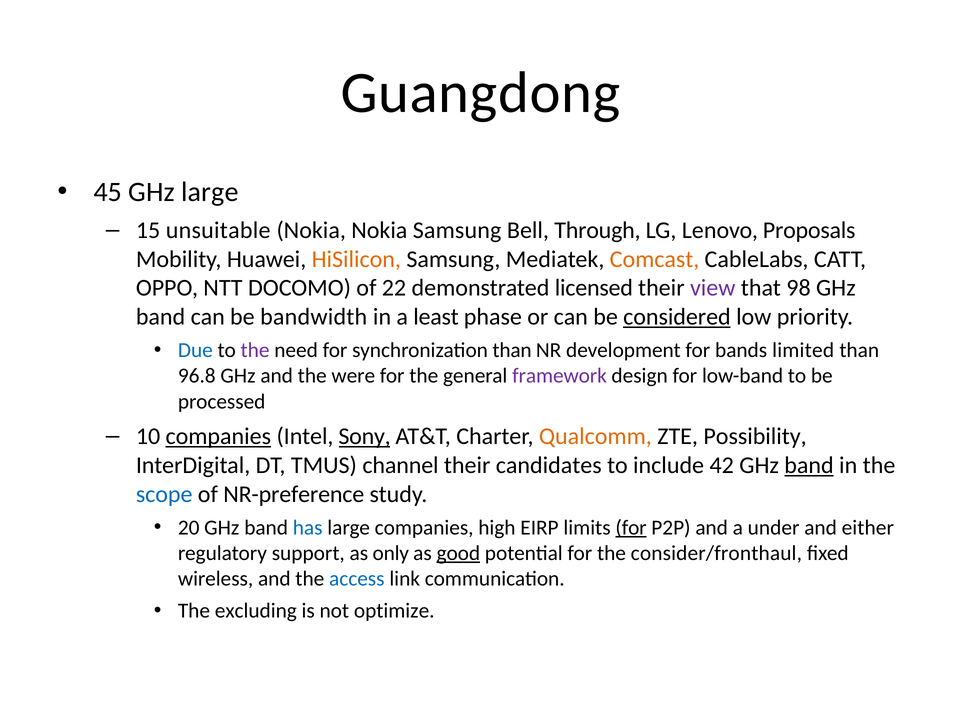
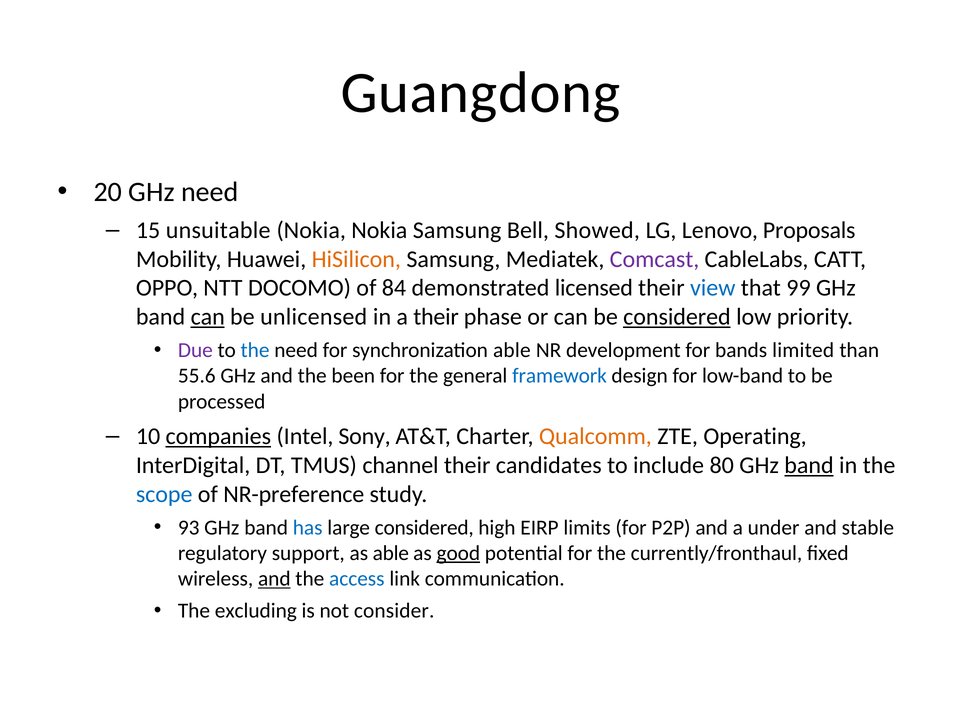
45: 45 -> 20 (108, 192)
GHz large: large -> need (210, 192)
Through: Through -> Showed (597, 230)
Comcast colour: orange -> purple (655, 259)
22: 22 -> 84 (394, 288)
view colour: purple -> blue (713, 288)
98: 98 -> 99 (799, 288)
can underline: none -> present (208, 317)
bandwidth: bandwidth -> unlicensed (314, 317)
a least: least -> their (436, 317)
Due colour: blue -> purple (195, 350)
the colour: purple -> blue (255, 350)
synchronization than: than -> able (512, 350)
96.8: 96.8 -> 55.6 (197, 376)
were: were -> been (353, 376)
framework colour: purple -> blue (560, 376)
Sony underline: present -> none (365, 437)
Possibility: Possibility -> Operating (755, 437)
42: 42 -> 80 (722, 466)
20: 20 -> 93 (189, 528)
large companies: companies -> considered (424, 528)
for underline: present -> none (631, 528)
either: either -> stable (868, 528)
as only: only -> able (391, 554)
consider/fronthaul: consider/fronthaul -> currently/fronthaul (716, 554)
and underline: none -> present (274, 579)
optimize: optimize -> consider (394, 611)
